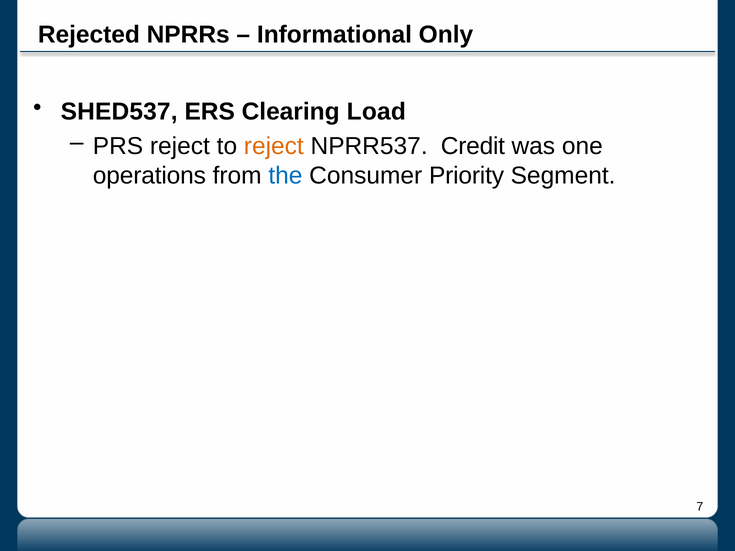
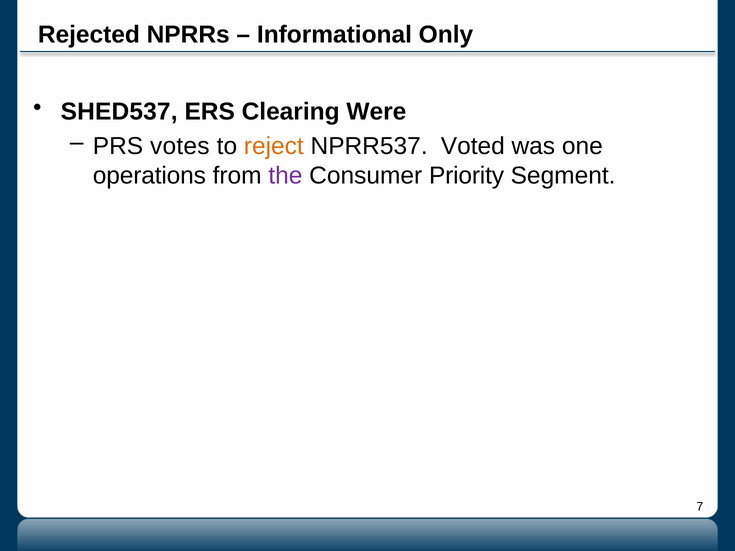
Load: Load -> Were (376, 112)
PRS reject: reject -> votes (180, 146)
Credit: Credit -> Voted (473, 146)
the colour: blue -> purple (285, 176)
